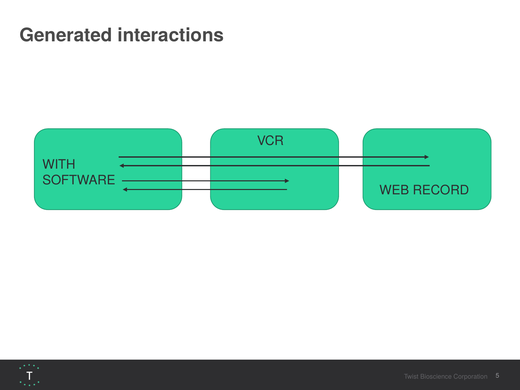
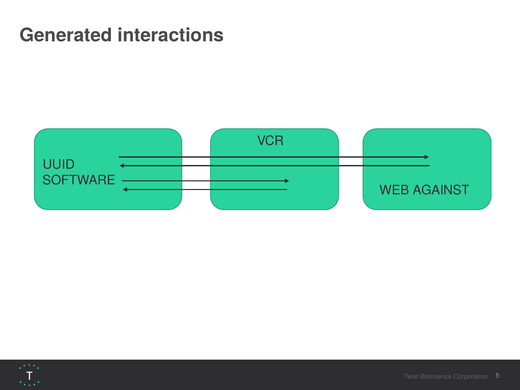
WITH: WITH -> UUID (59, 165)
RECORD: RECORD -> AGAINST (441, 190)
